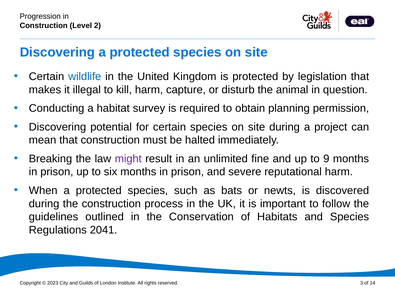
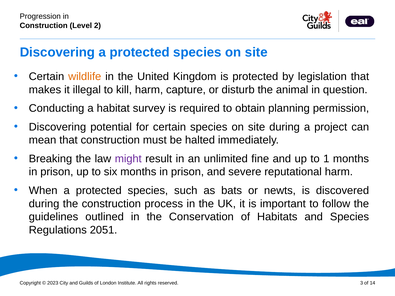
wildlife colour: blue -> orange (85, 77)
9: 9 -> 1 (326, 159)
2041: 2041 -> 2051 (104, 230)
